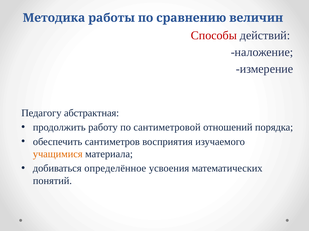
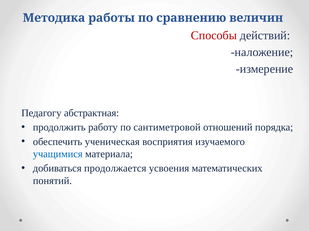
сантиметров: сантиметров -> ученическая (112, 142)
учащимися colour: orange -> blue (58, 154)
определённое: определённое -> продолжается (115, 169)
